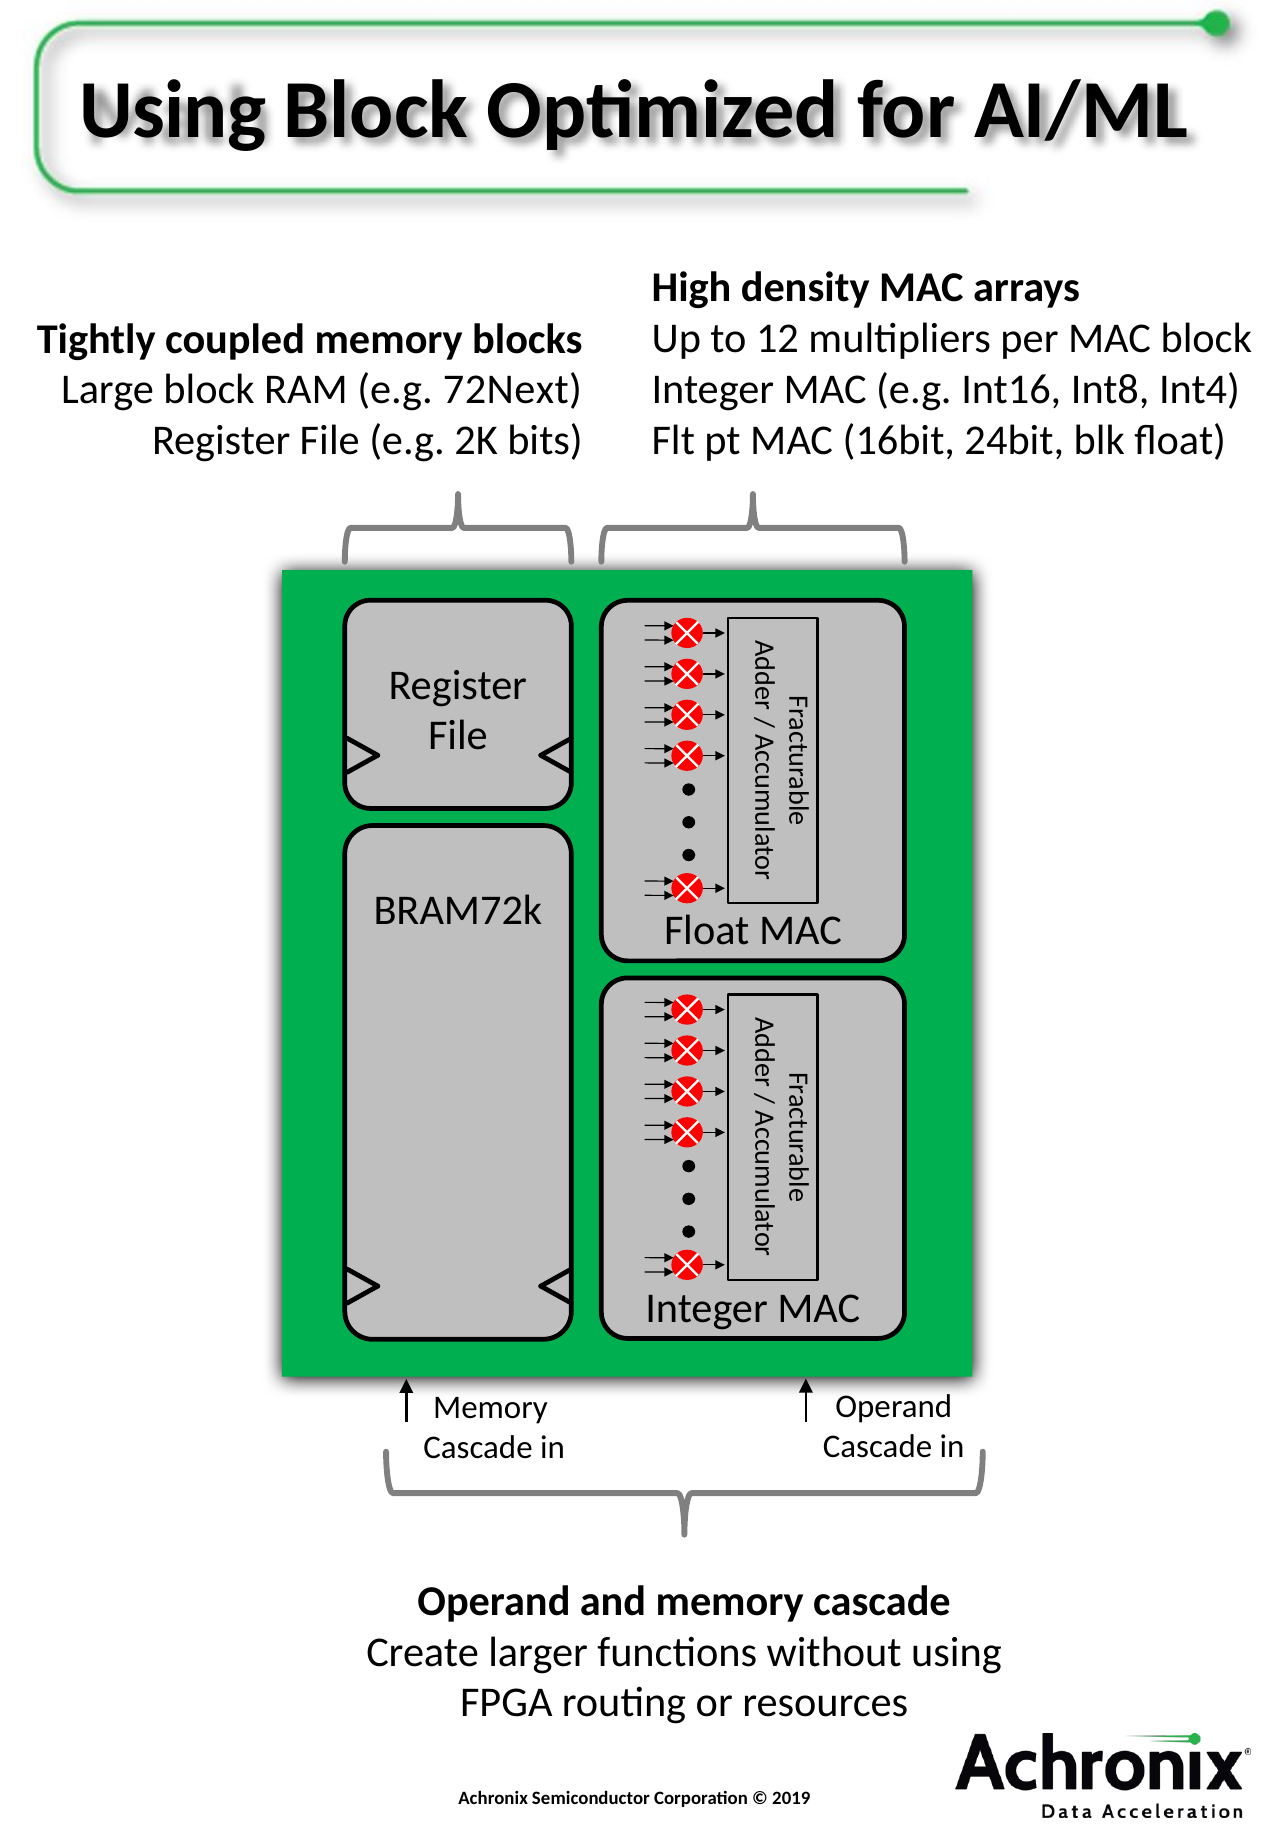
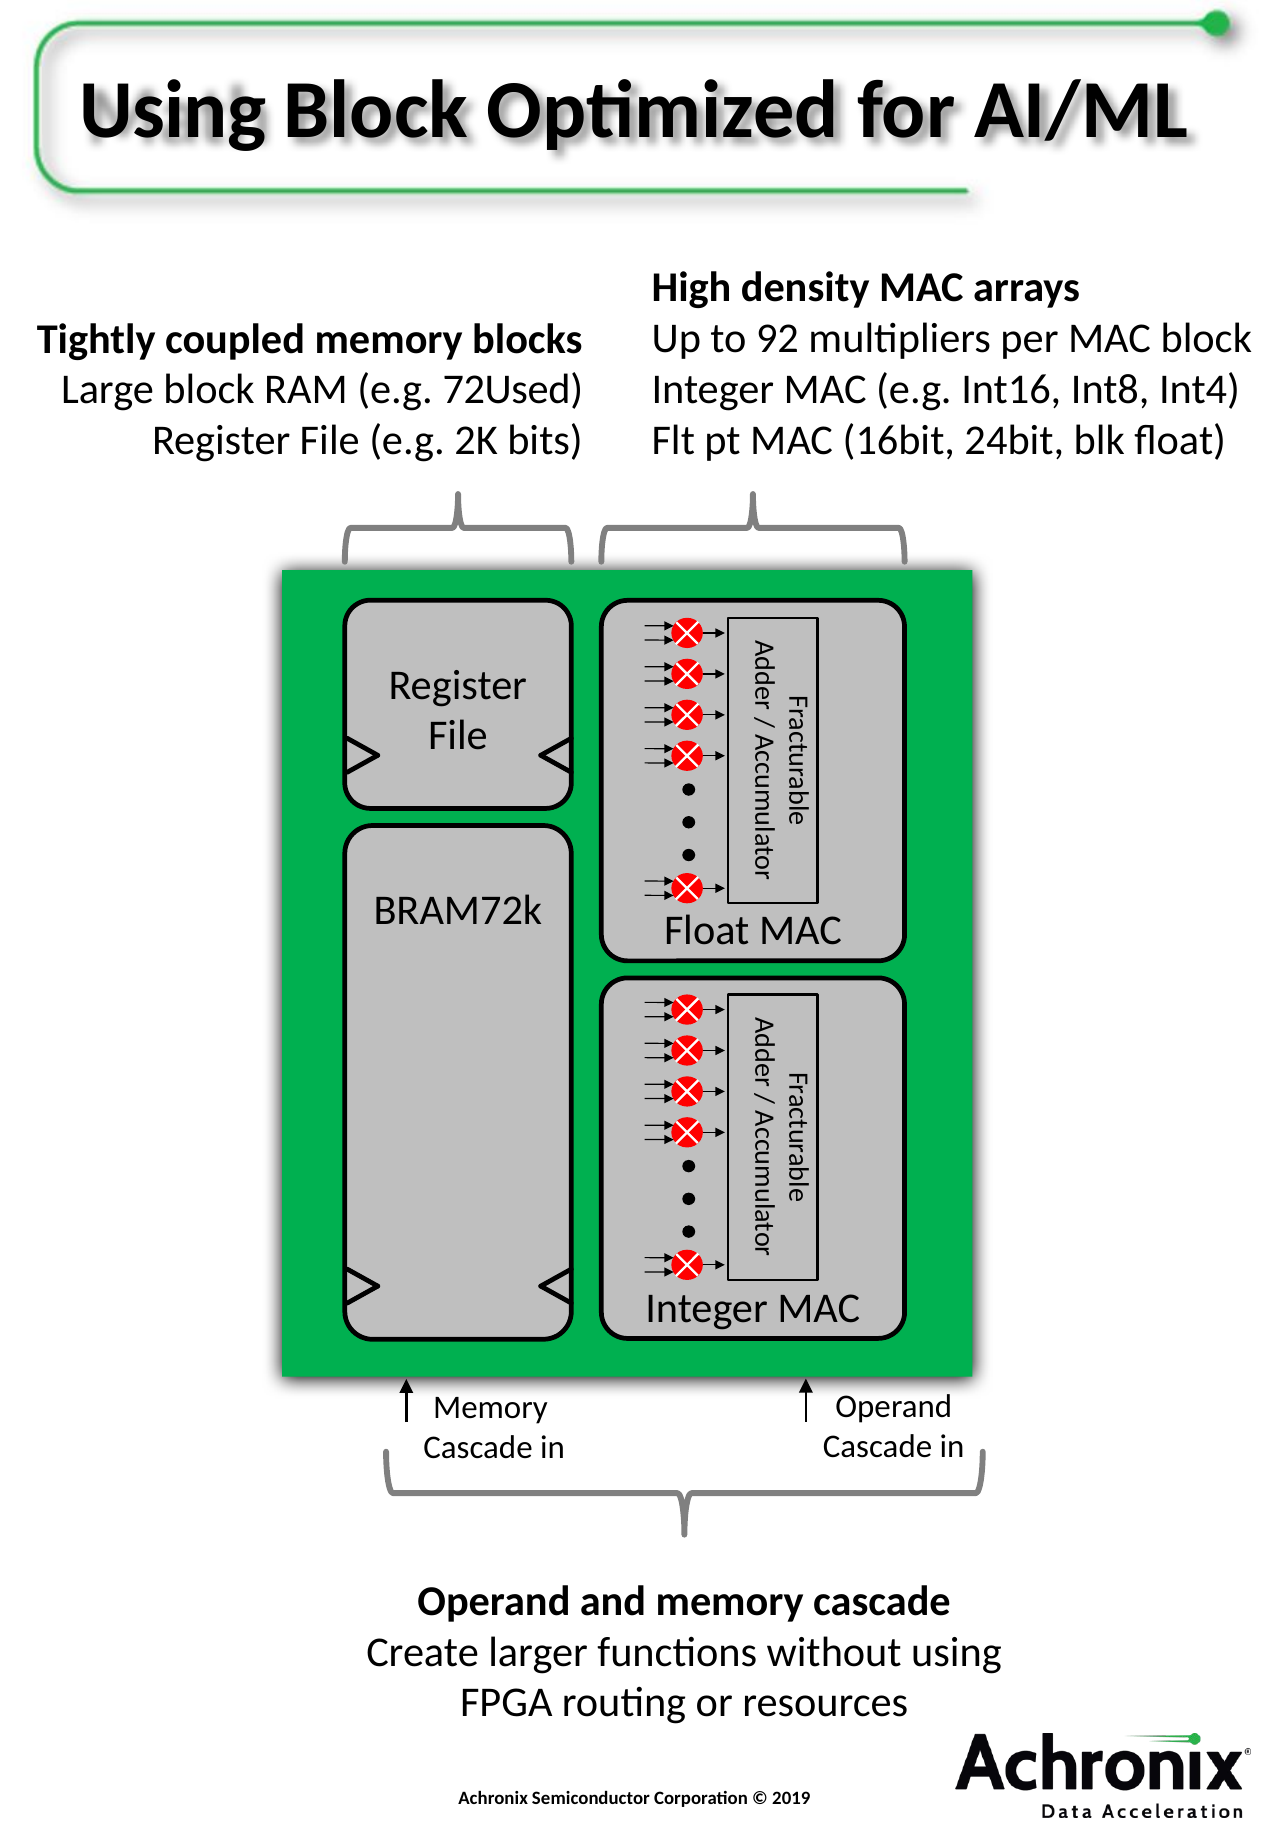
12: 12 -> 92 (777, 339)
72Next: 72Next -> 72Used (513, 390)
